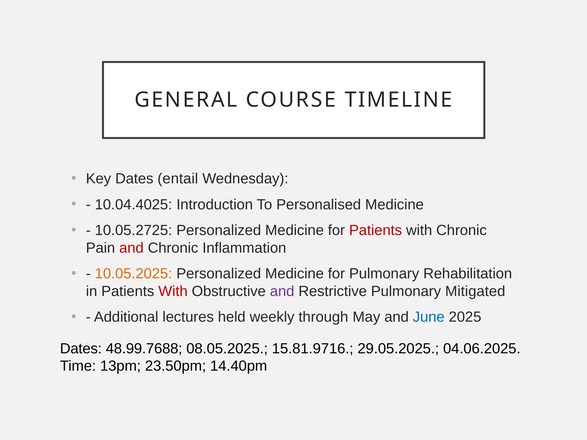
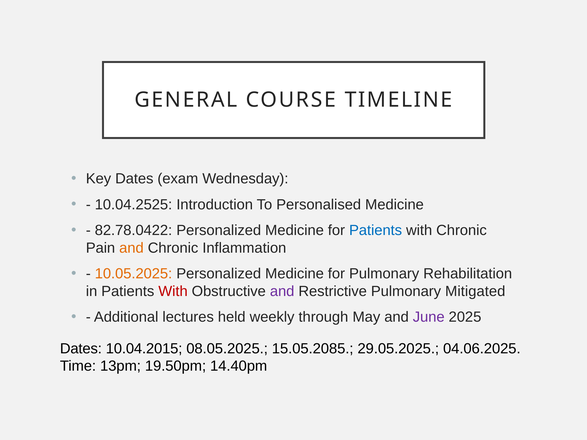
entail: entail -> exam (178, 179)
10.04.4025: 10.04.4025 -> 10.04.2525 (133, 205)
10.05.2725: 10.05.2725 -> 82.78.0422 (133, 230)
Patients colour: red -> blue (376, 230)
and colour: red -> orange (131, 248)
June colour: blue -> purple (429, 317)
48.99.7688: 48.99.7688 -> 10.04.2015 (144, 349)
15.81.9716: 15.81.9716 -> 15.05.2085 (313, 349)
23.50pm: 23.50pm -> 19.50pm (176, 366)
